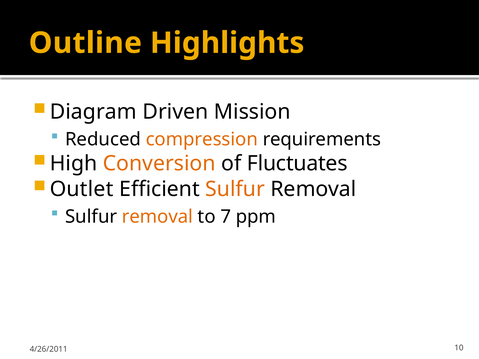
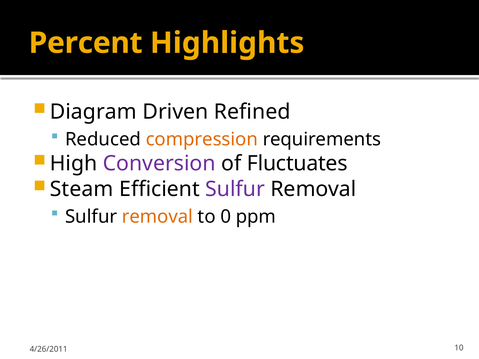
Outline: Outline -> Percent (86, 43)
Mission: Mission -> Refined (252, 112)
Conversion colour: orange -> purple (159, 164)
Outlet: Outlet -> Steam (82, 189)
Sulfur colour: orange -> purple (235, 189)
7: 7 -> 0 (226, 217)
